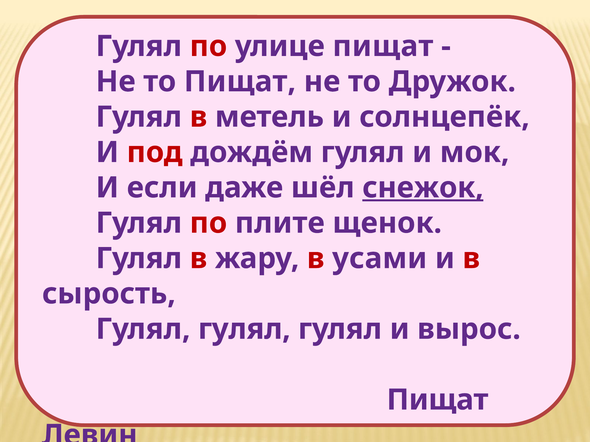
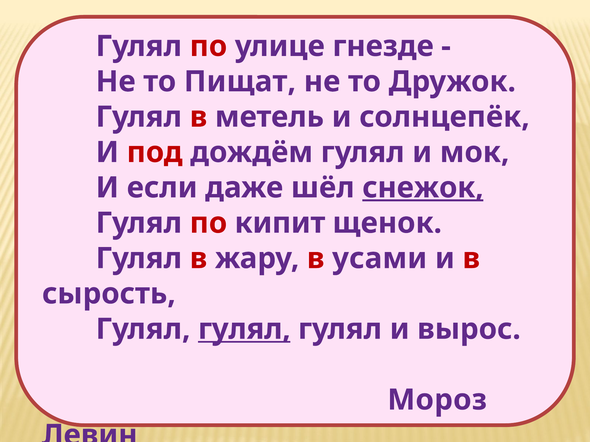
улице пищат: пищат -> гнезде (383, 46)
плите: плите -> кипит (280, 223)
гулял underline: none -> present (244, 329)
Пищат: Пищат -> Мороз (437, 400)
